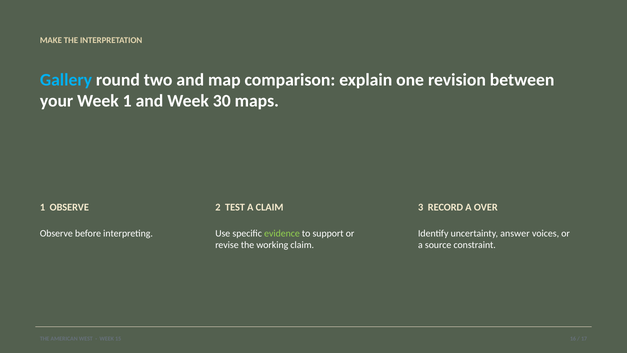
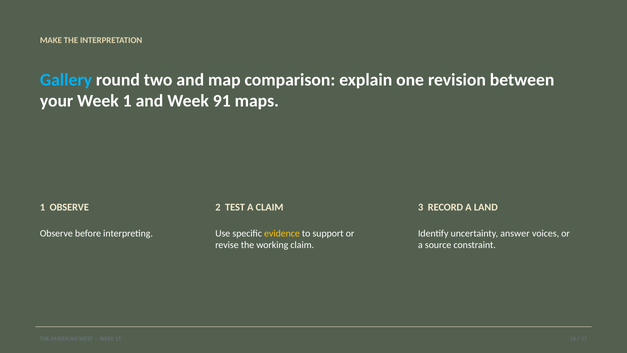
30: 30 -> 91 (222, 101)
OVER: OVER -> LAND (486, 207)
evidence colour: light green -> yellow (282, 233)
